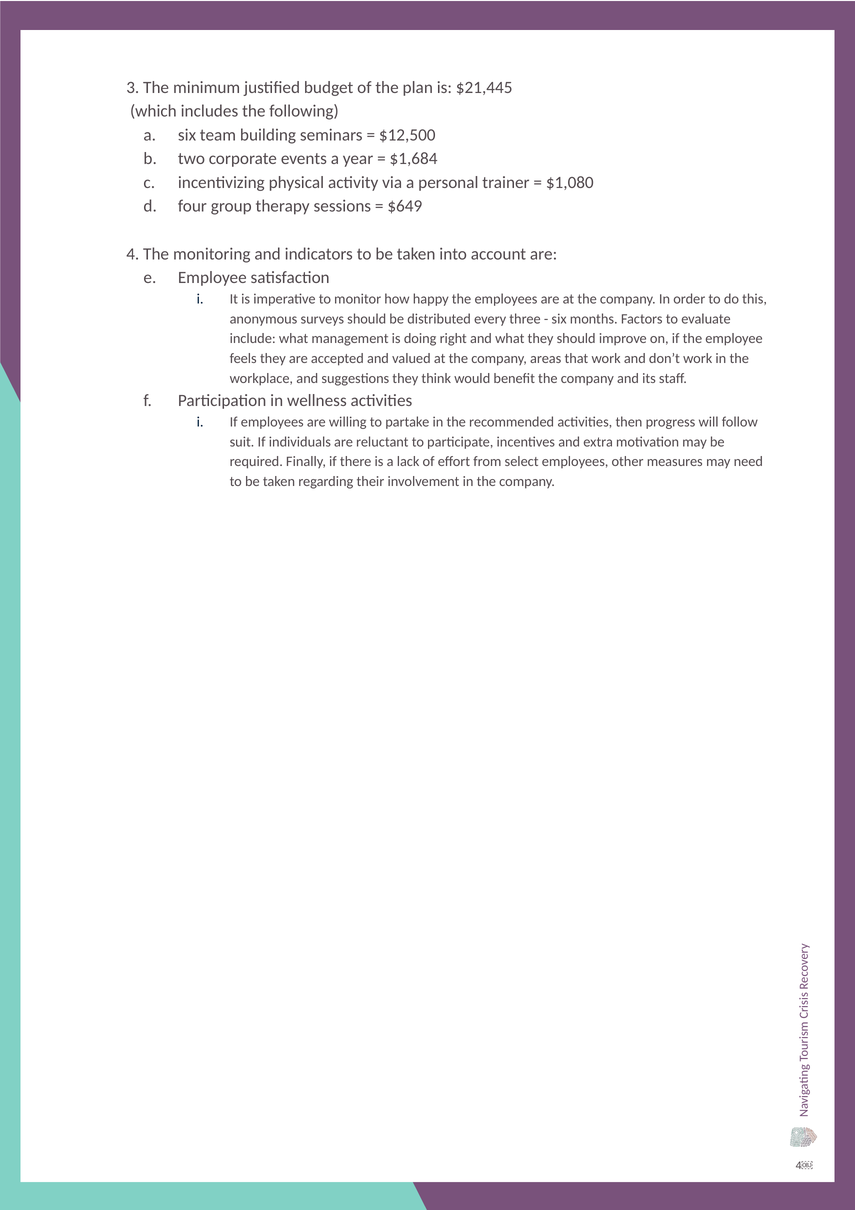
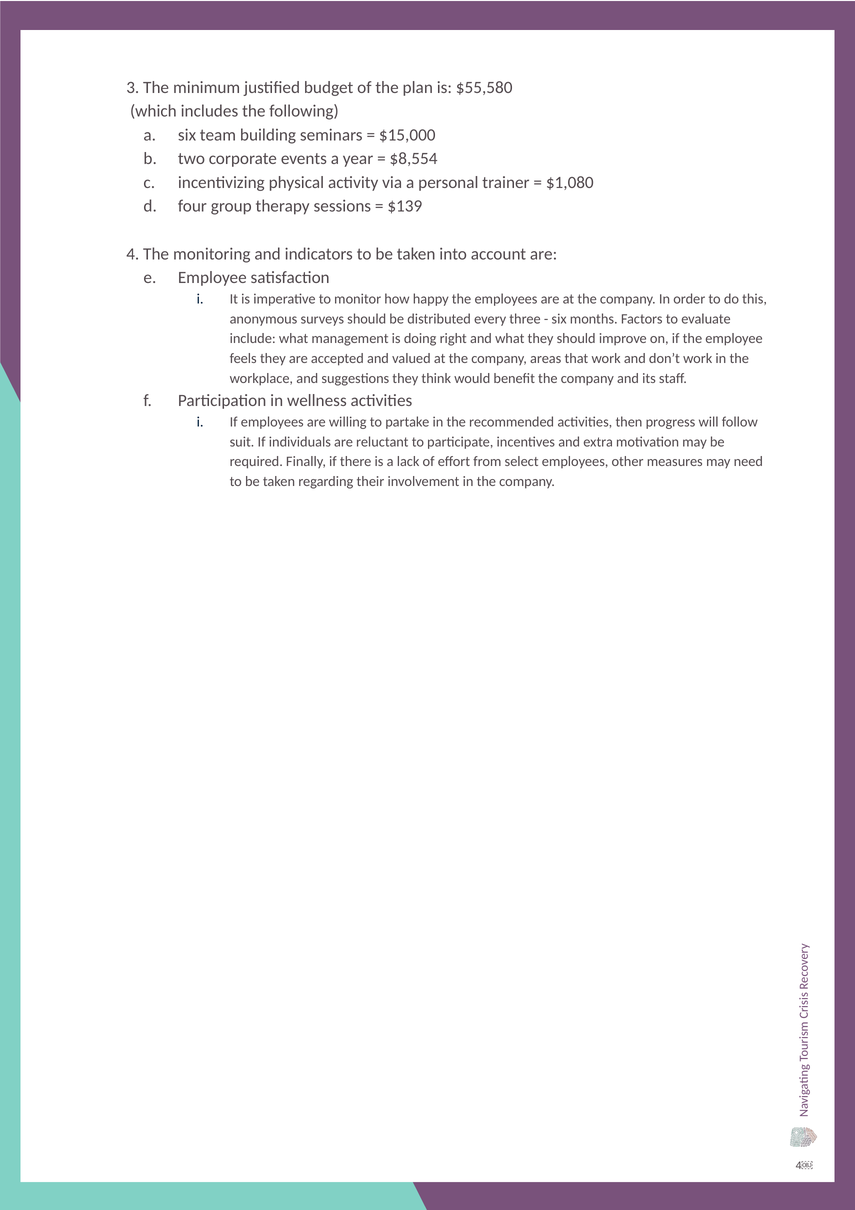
$21,445: $21,445 -> $55,580 (484, 87)
$12,500: $12,500 -> $15,000 (407, 135)
$1,684: $1,684 -> $8,554 (414, 159)
$649: $649 -> $139 (405, 206)
